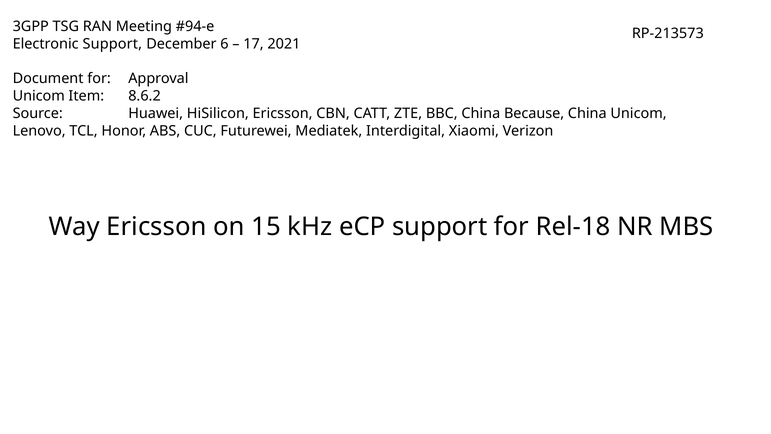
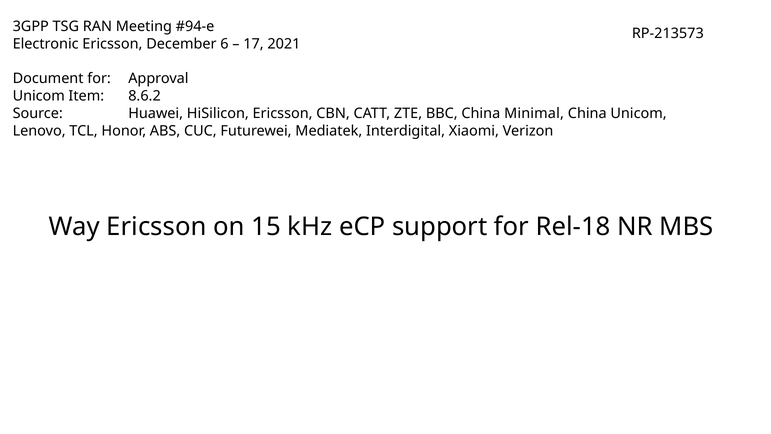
Electronic Support: Support -> Ericsson (112, 44)
Because: Because -> Minimal (534, 113)
